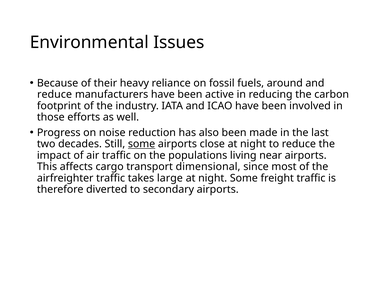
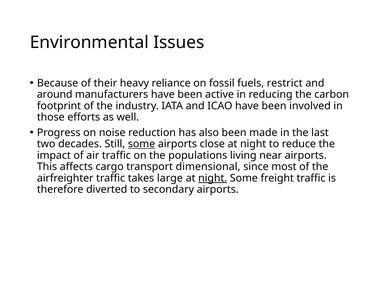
around: around -> restrict (285, 83)
reduce: reduce -> around (55, 95)
night underline: none -> present (213, 178)
